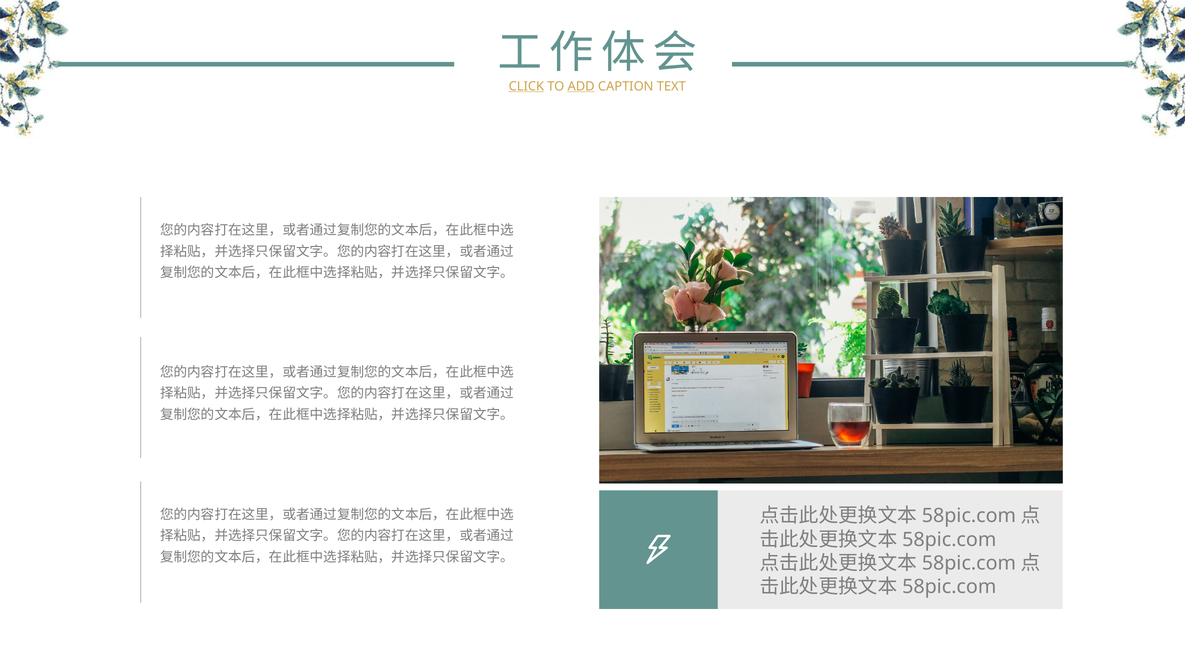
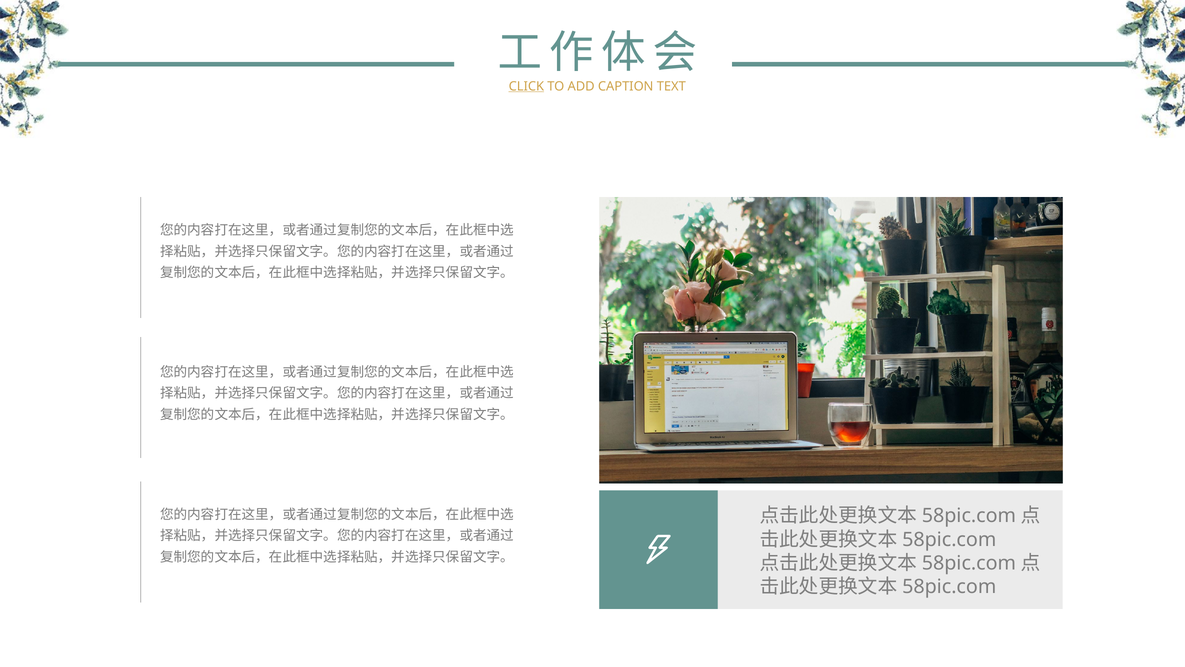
ADD underline: present -> none (581, 86)
